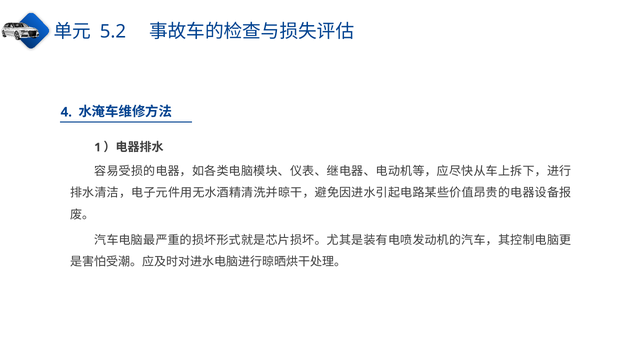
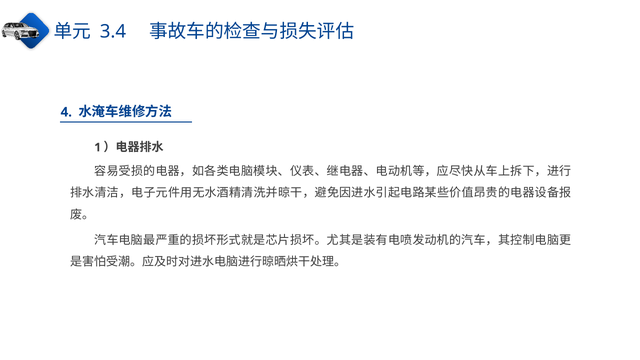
5.2: 5.2 -> 3.4 (113, 32)
